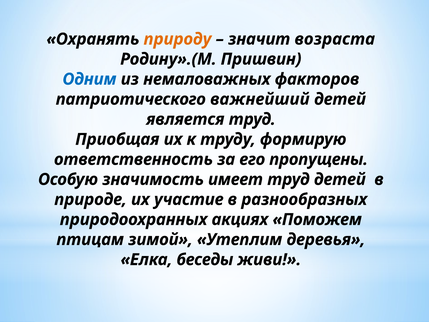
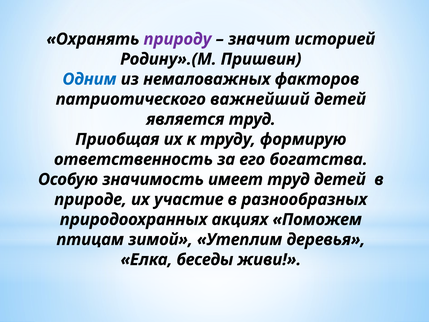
природу colour: orange -> purple (178, 39)
возраста: возраста -> историей (335, 39)
пропущены: пропущены -> богатства (319, 159)
